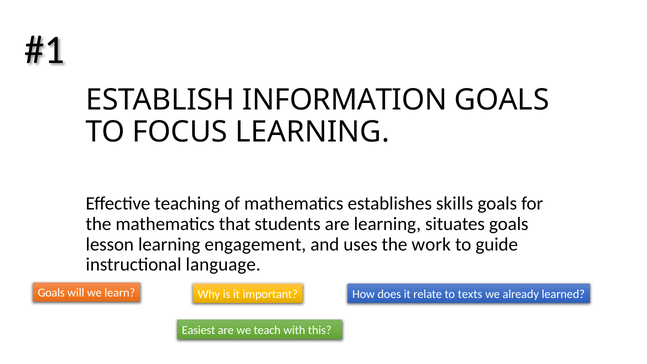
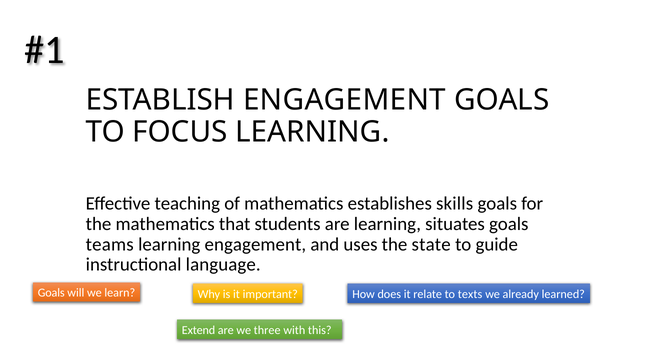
ESTABLISH INFORMATION: INFORMATION -> ENGAGEMENT (344, 100)
lesson: lesson -> teams (110, 244)
work: work -> state (431, 244)
Easiest: Easiest -> Extend (199, 330)
teach: teach -> three (267, 330)
